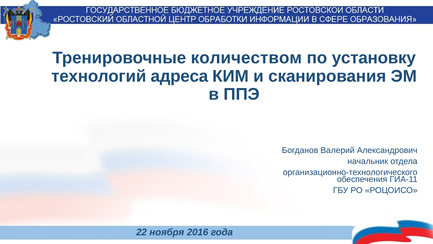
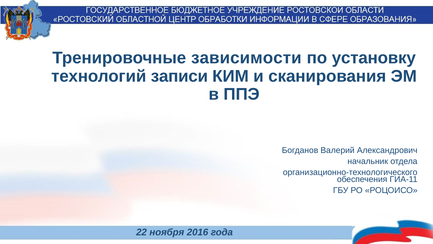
количеством: количеством -> зависимости (246, 58)
адреса: адреса -> записи (179, 76)
